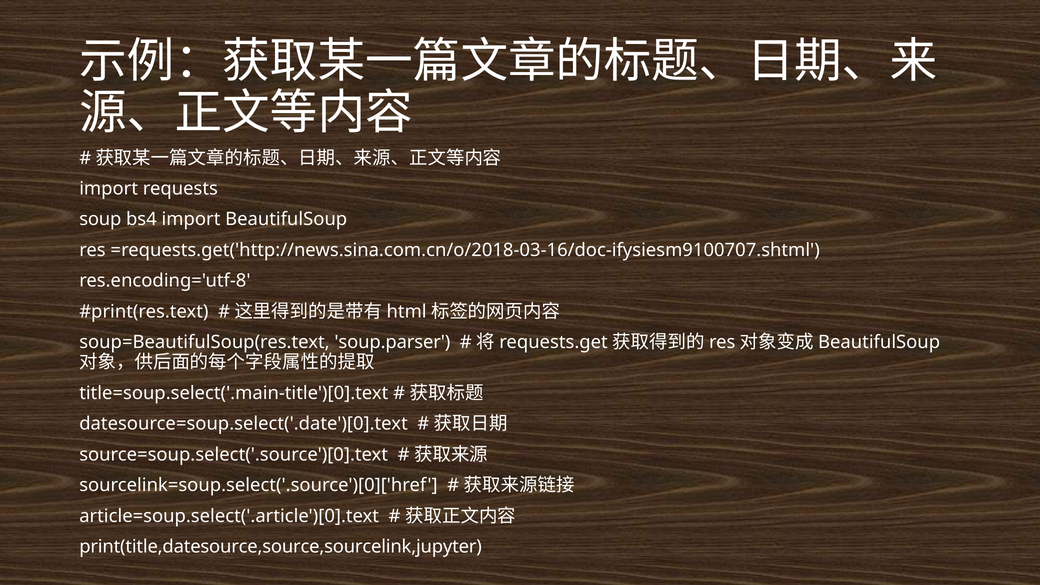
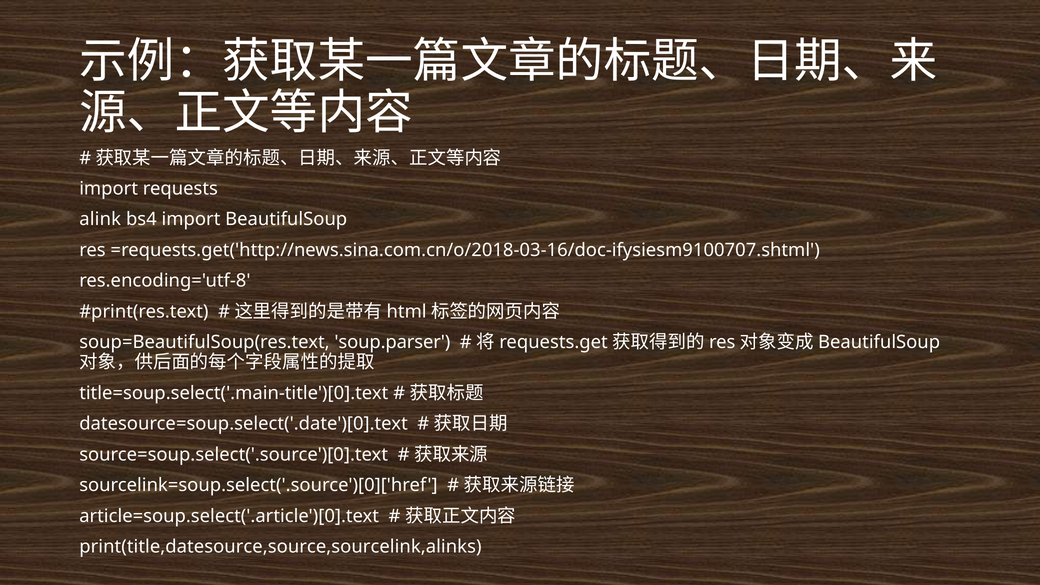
soup: soup -> alink (100, 219)
print(title,datesource,source,sourcelink,jupyter: print(title,datesource,source,sourcelink,jupyter -> print(title,datesource,source,sourcelink,alinks (280, 547)
